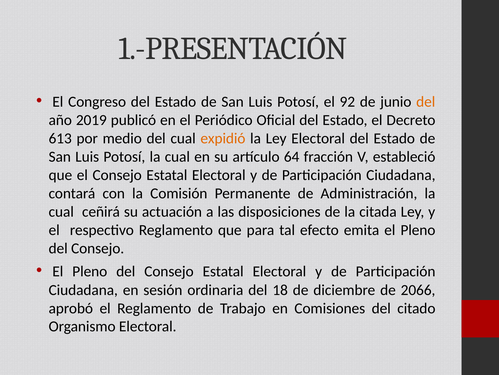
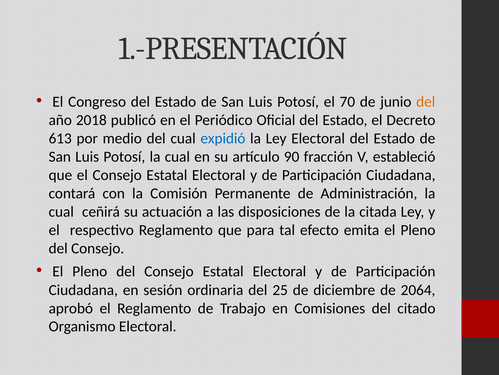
92: 92 -> 70 (347, 101)
2019: 2019 -> 2018 (91, 120)
expidió colour: orange -> blue (223, 138)
64: 64 -> 90 (292, 157)
18: 18 -> 25 (280, 289)
2066: 2066 -> 2064 (418, 289)
